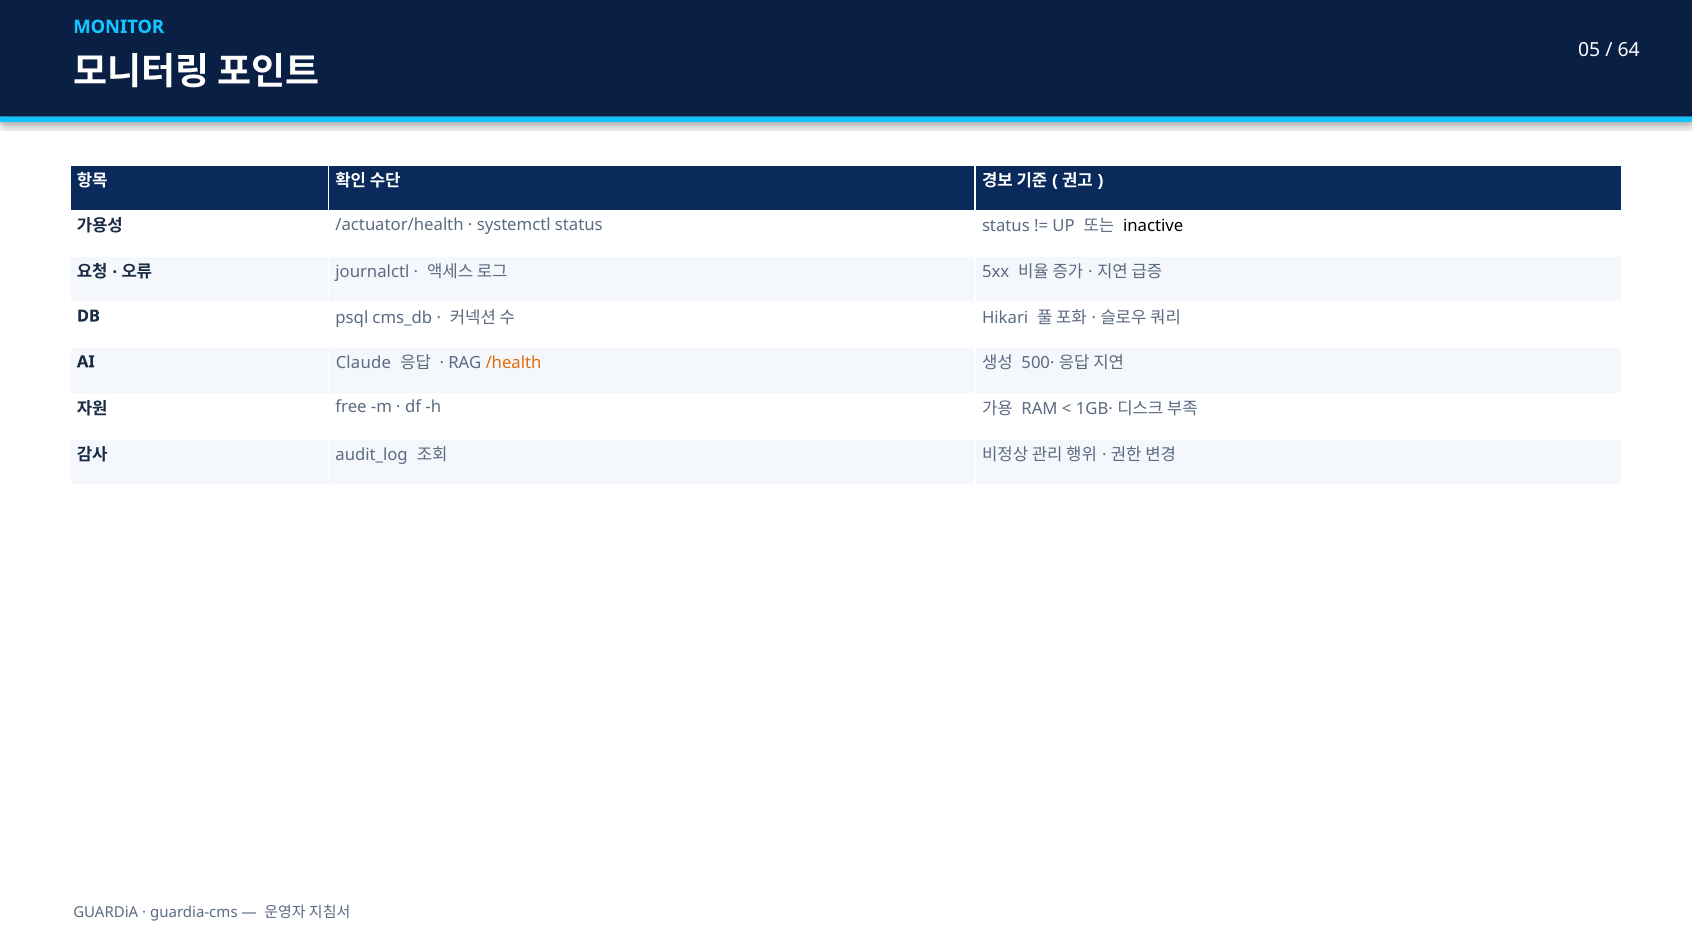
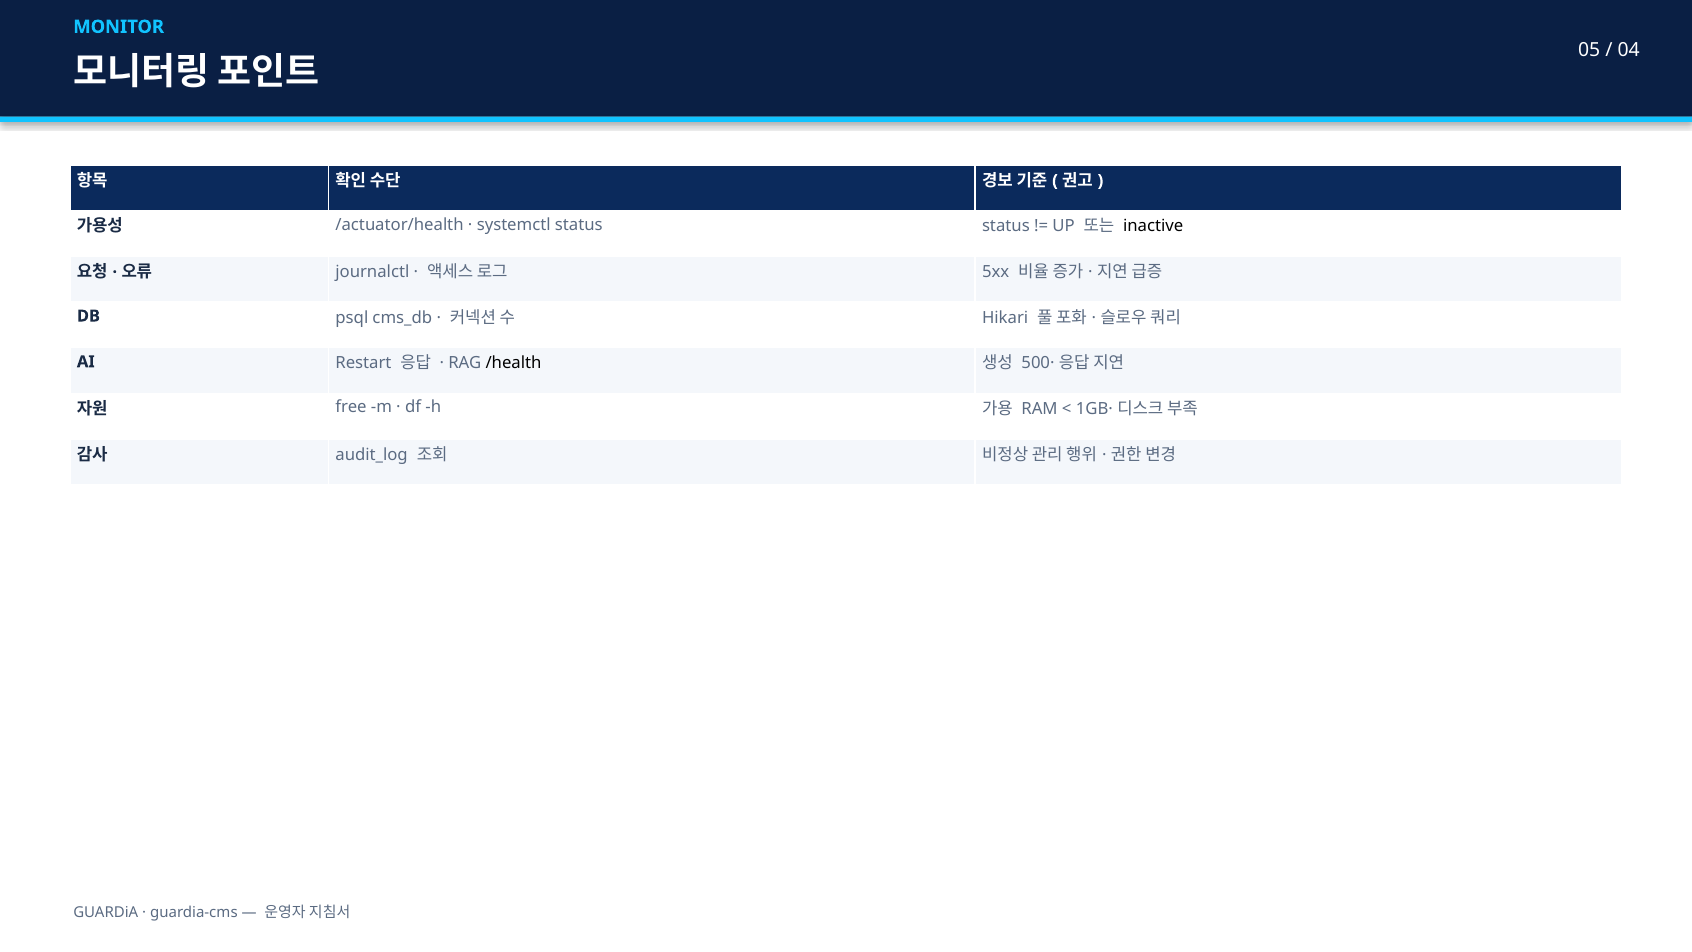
64: 64 -> 04 (1629, 50)
Claude: Claude -> Restart (363, 363)
/health colour: orange -> black (514, 363)
